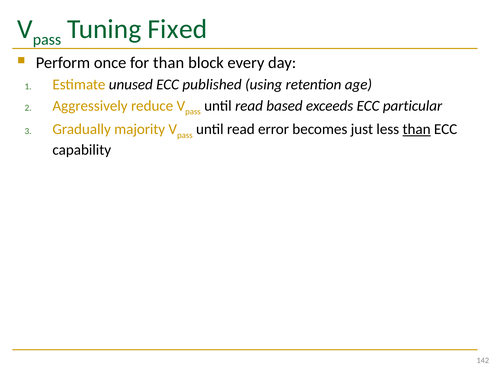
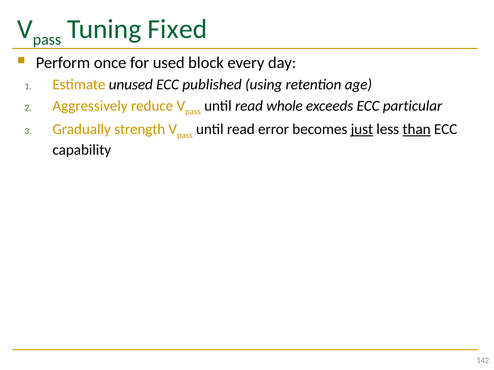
for than: than -> used (169, 63)
based: based -> whole (285, 106)
majority: majority -> strength (140, 129)
just underline: none -> present (362, 129)
